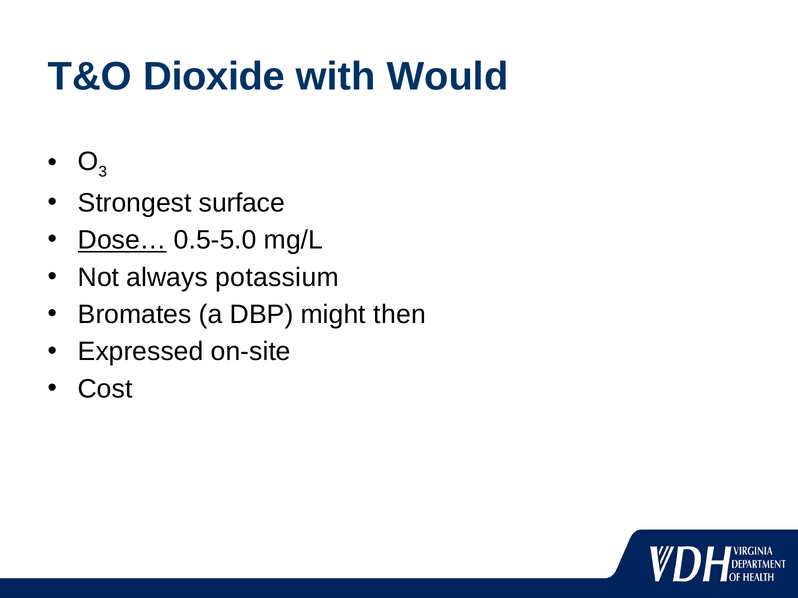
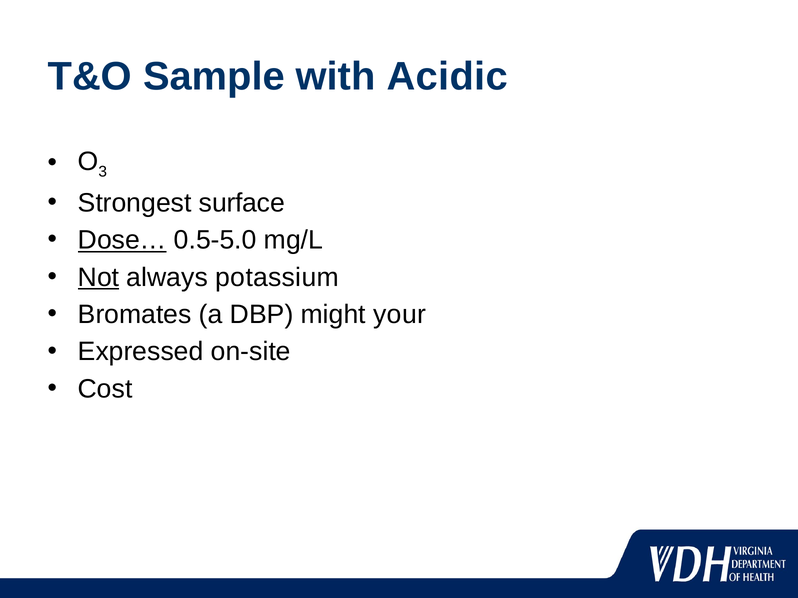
Dioxide: Dioxide -> Sample (214, 77)
Would: Would -> Acidic (447, 77)
Not underline: none -> present (98, 278)
then: then -> your (400, 315)
